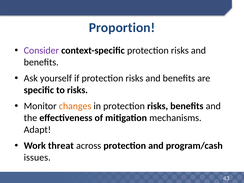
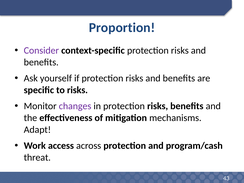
changes colour: orange -> purple (75, 106)
threat: threat -> access (61, 146)
issues: issues -> threat (37, 157)
